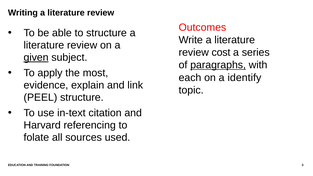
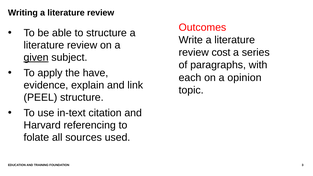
paragraphs underline: present -> none (218, 65)
most: most -> have (96, 73)
identify: identify -> opinion (244, 78)
